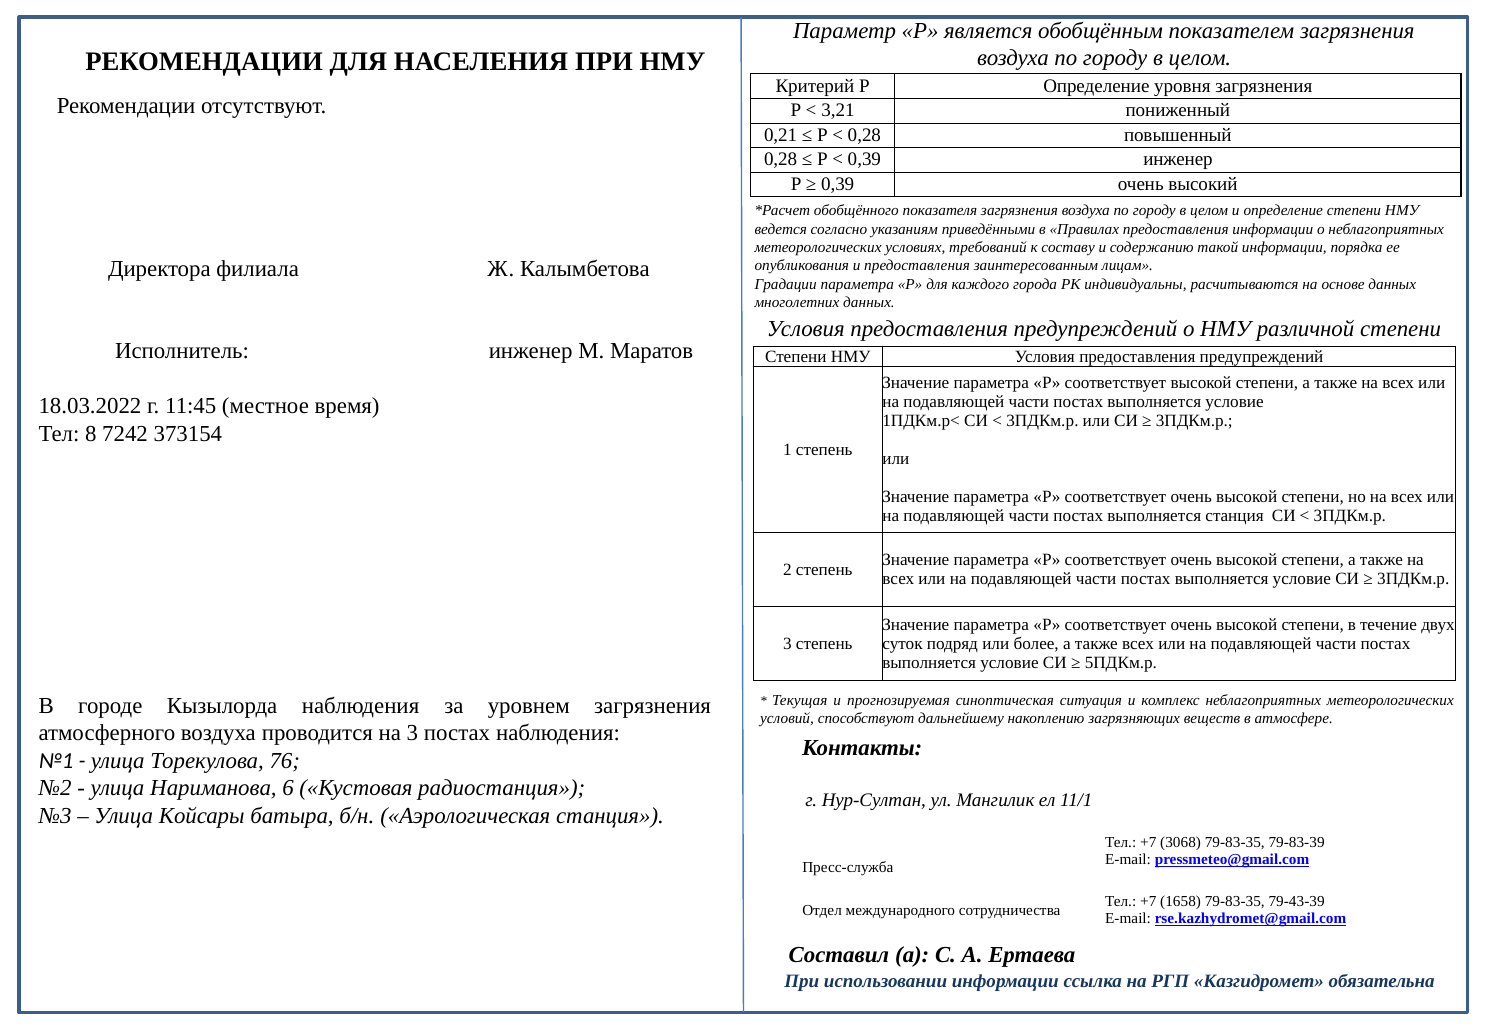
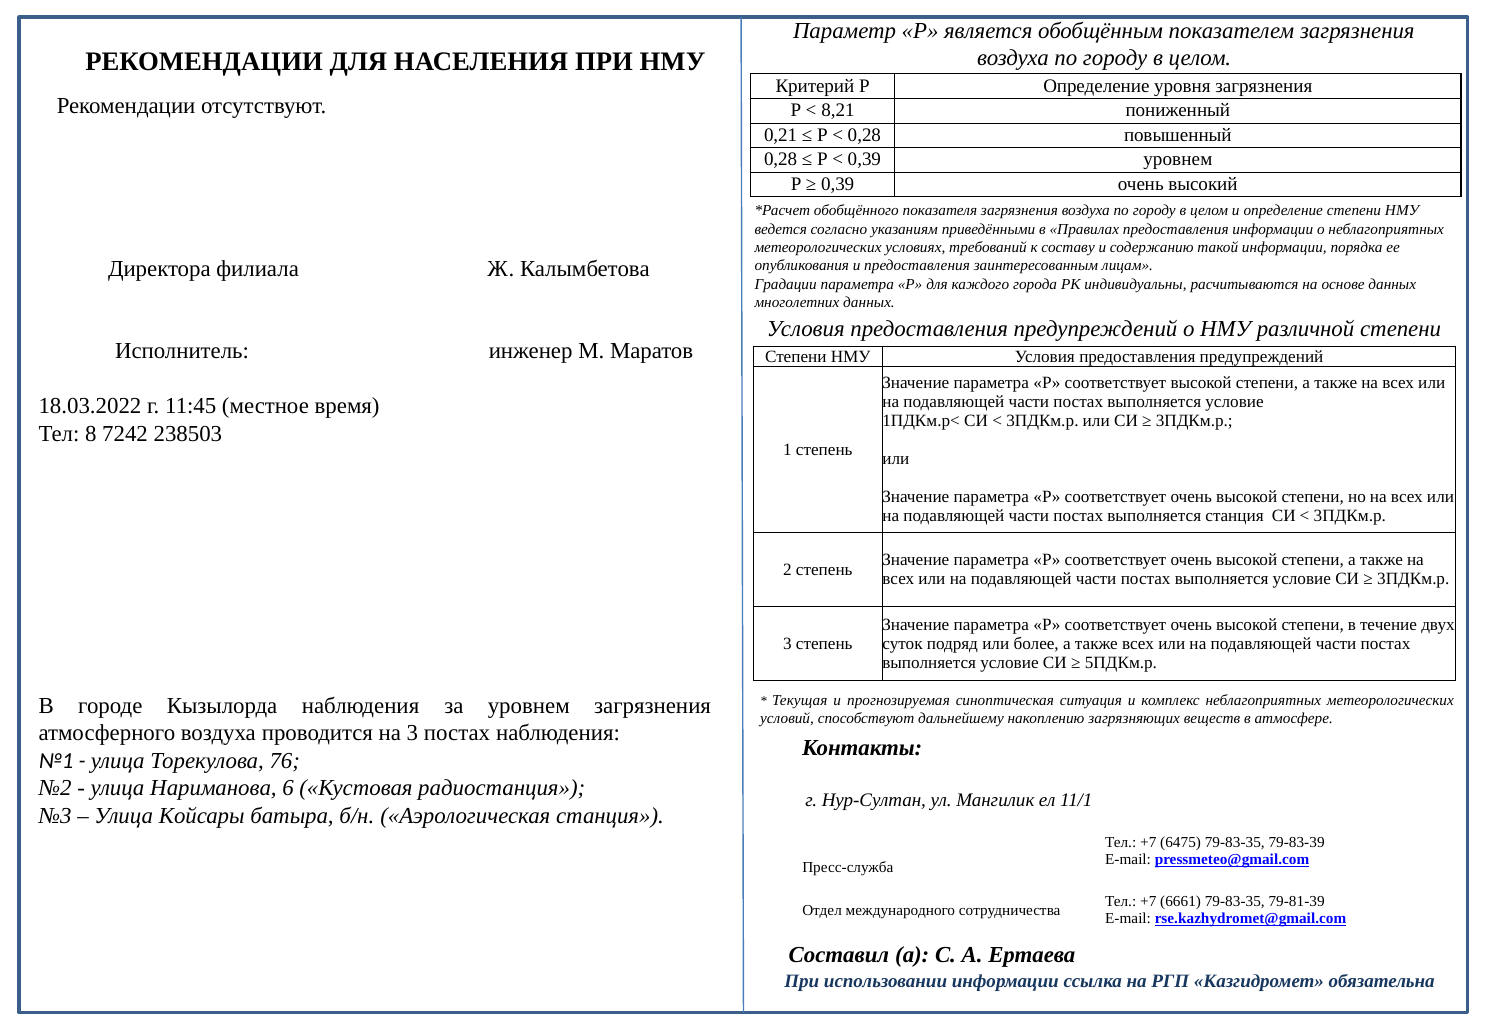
3,21: 3,21 -> 8,21 (838, 110)
0,39 инженер: инженер -> уровнем (1178, 159)
373154: 373154 -> 238503 (188, 433)
3068: 3068 -> 6475 (1181, 842)
1658: 1658 -> 6661 (1181, 901)
79-43-39: 79-43-39 -> 79-81-39 (1297, 901)
